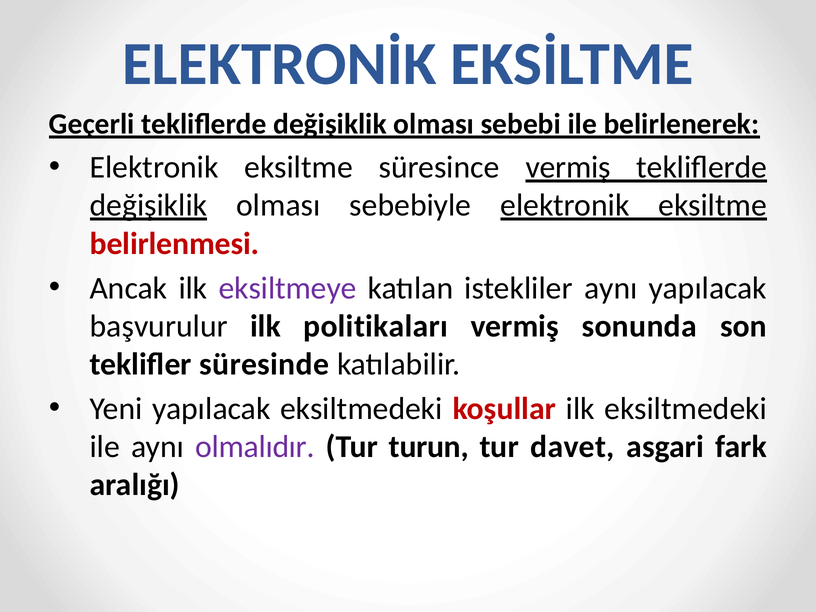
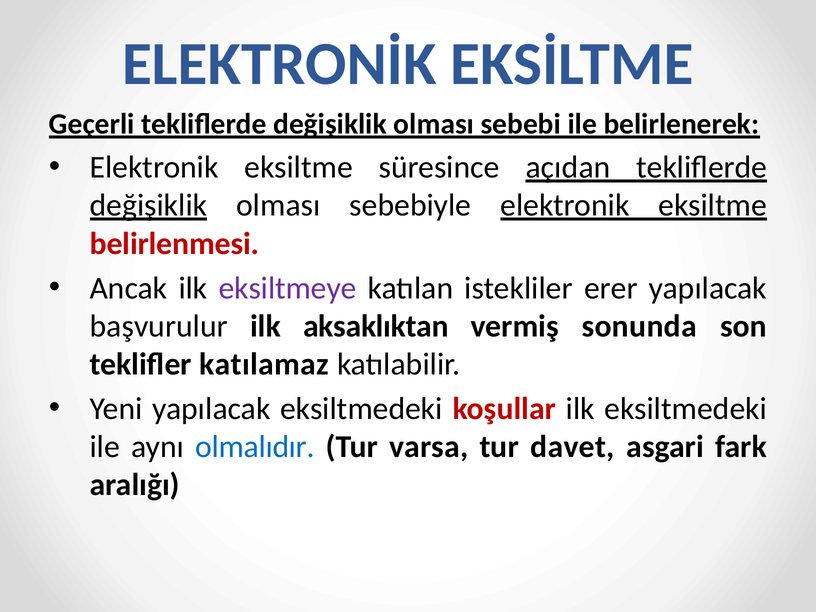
süresince vermiş: vermiş -> açıdan (568, 167)
istekliler aynı: aynı -> erer (611, 288)
politikaları: politikaları -> aksaklıktan (376, 326)
süresinde: süresinde -> katılamaz (264, 364)
olmalıdır colour: purple -> blue (255, 447)
turun: turun -> varsa (429, 447)
